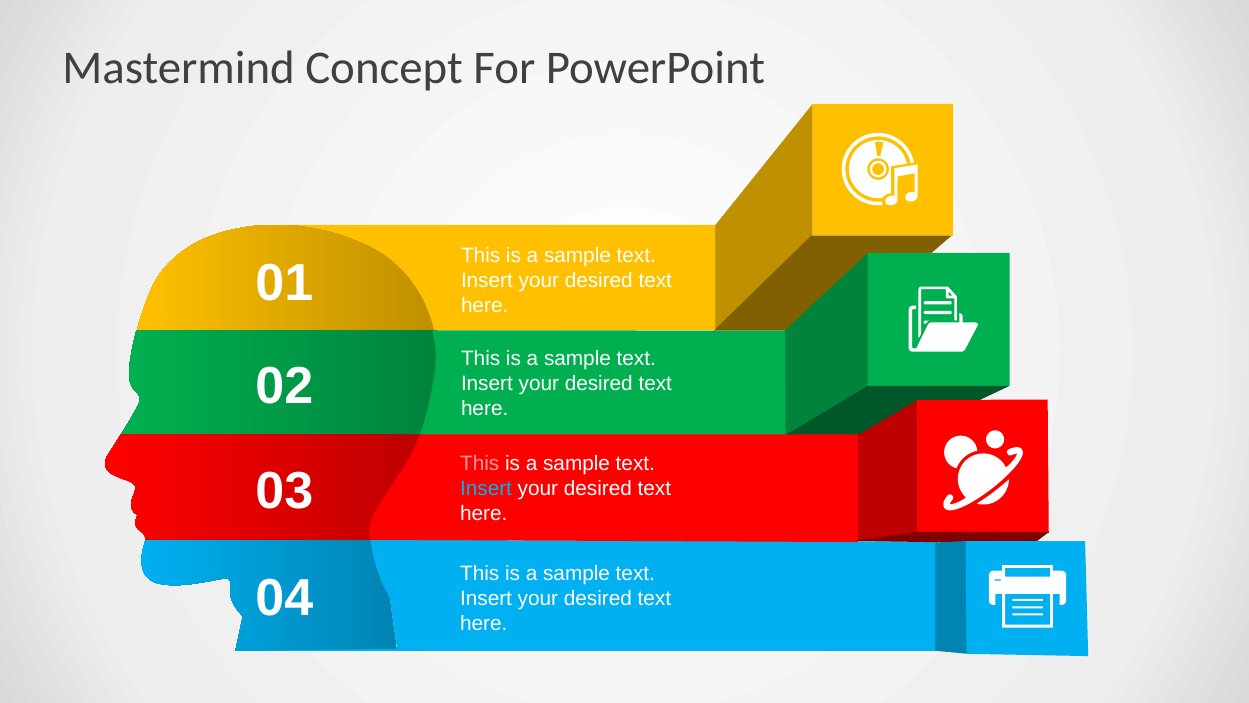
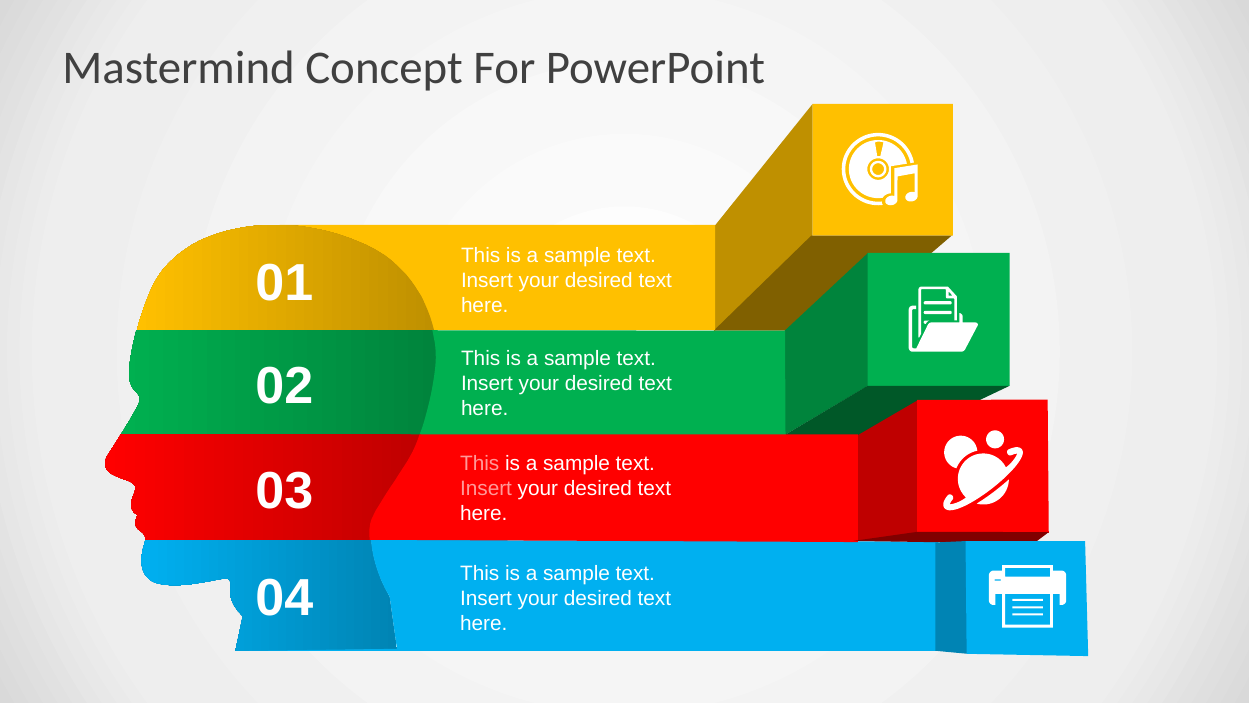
Insert colour: light blue -> pink (486, 489)
